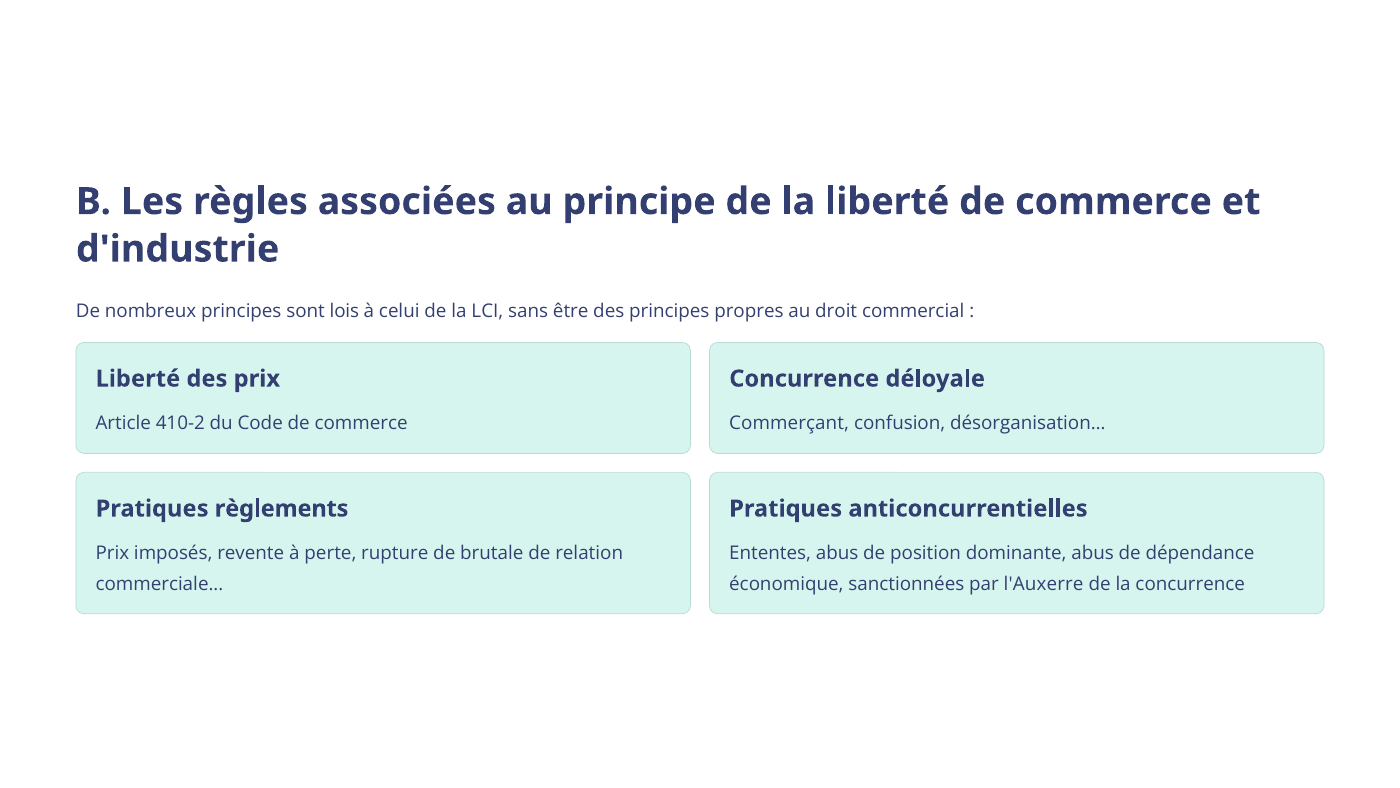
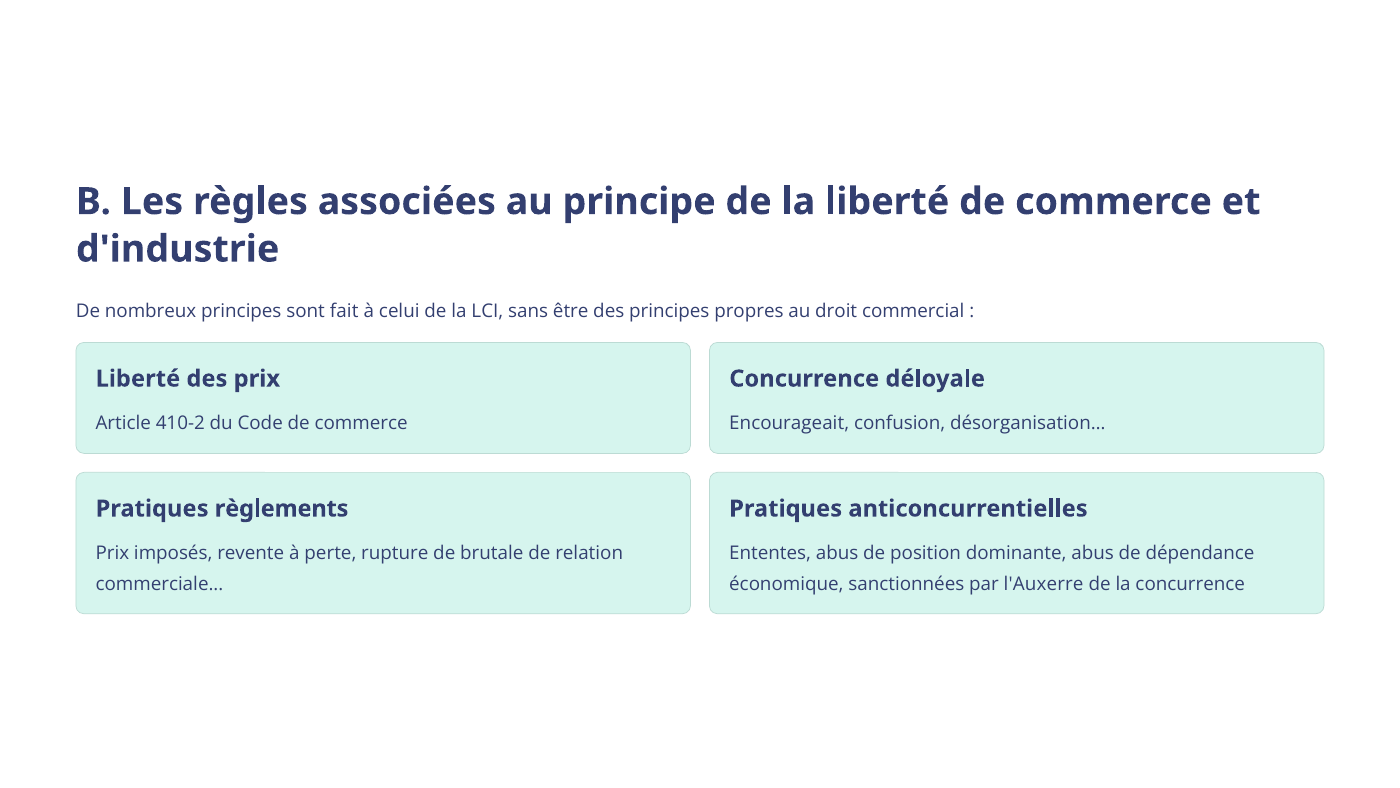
lois: lois -> fait (344, 311)
Commerçant: Commerçant -> Encourageait (789, 423)
